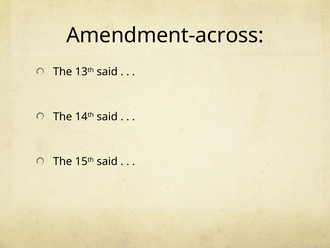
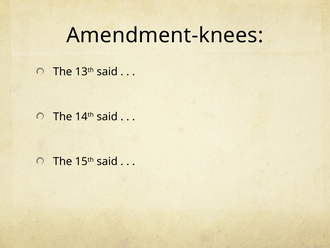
Amendment-across: Amendment-across -> Amendment-knees (165, 35)
